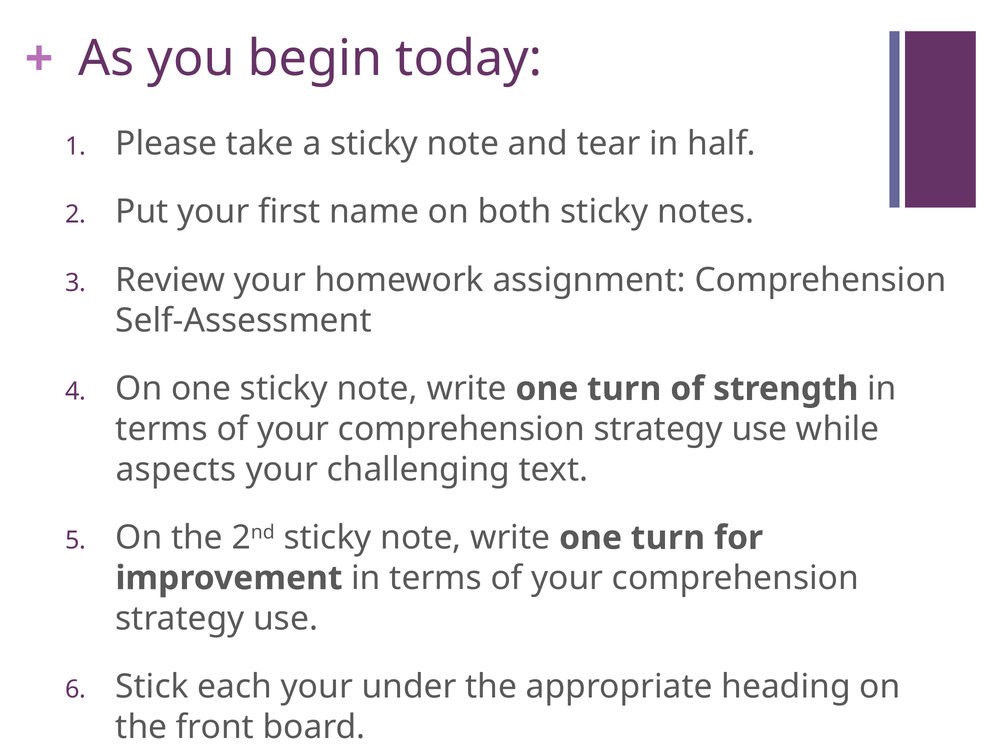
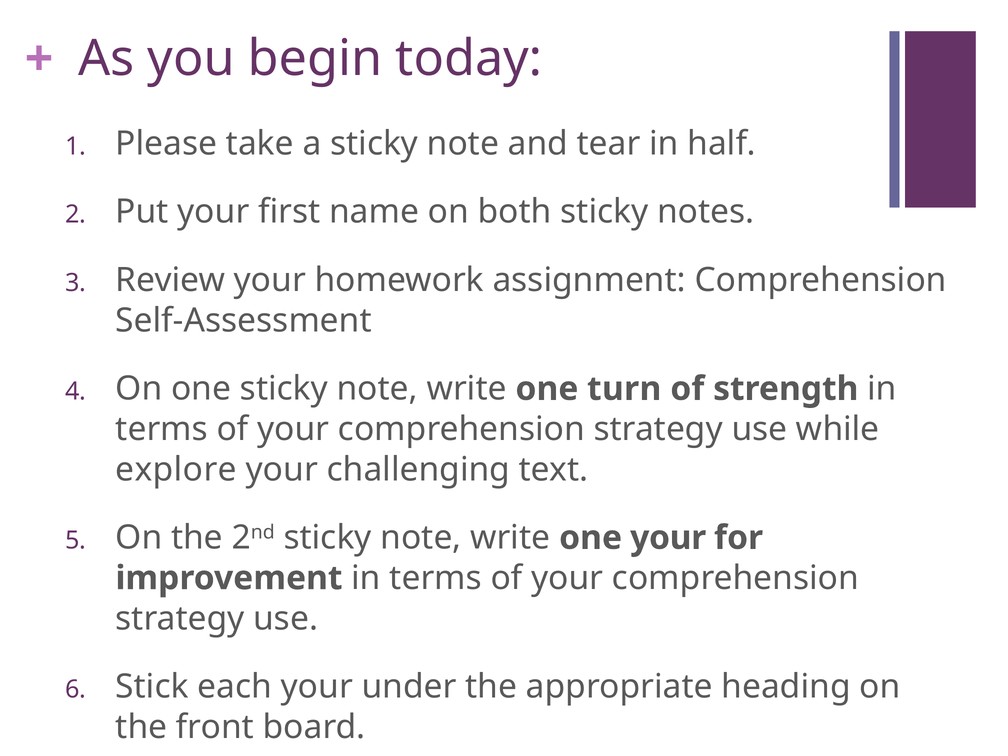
aspects: aspects -> explore (176, 469)
turn: turn -> your (668, 538)
